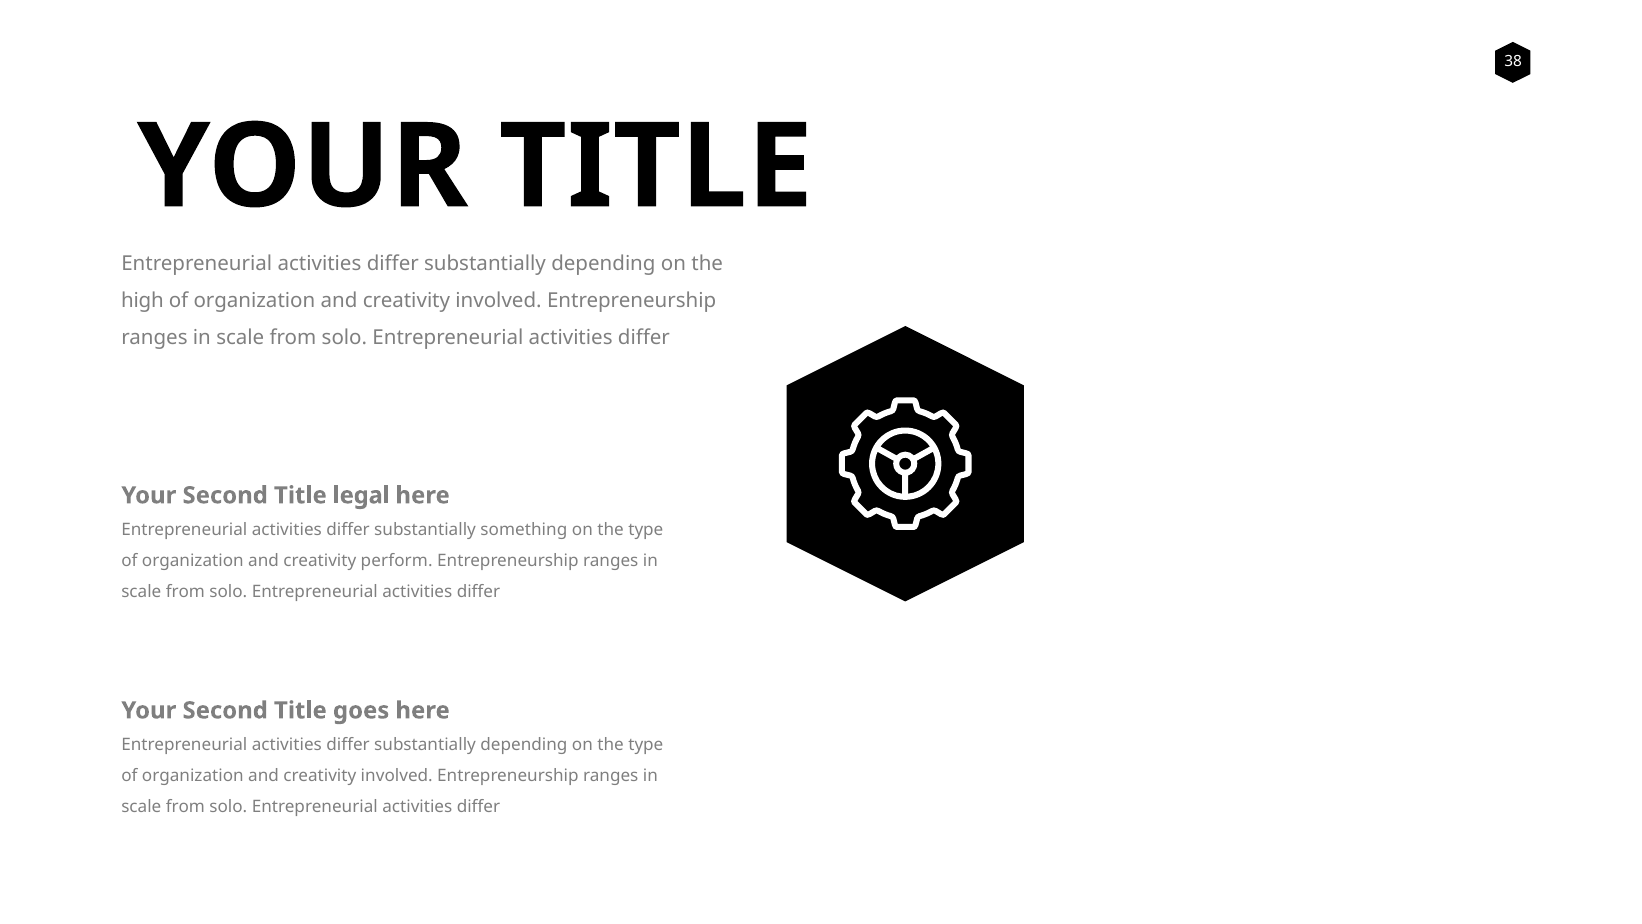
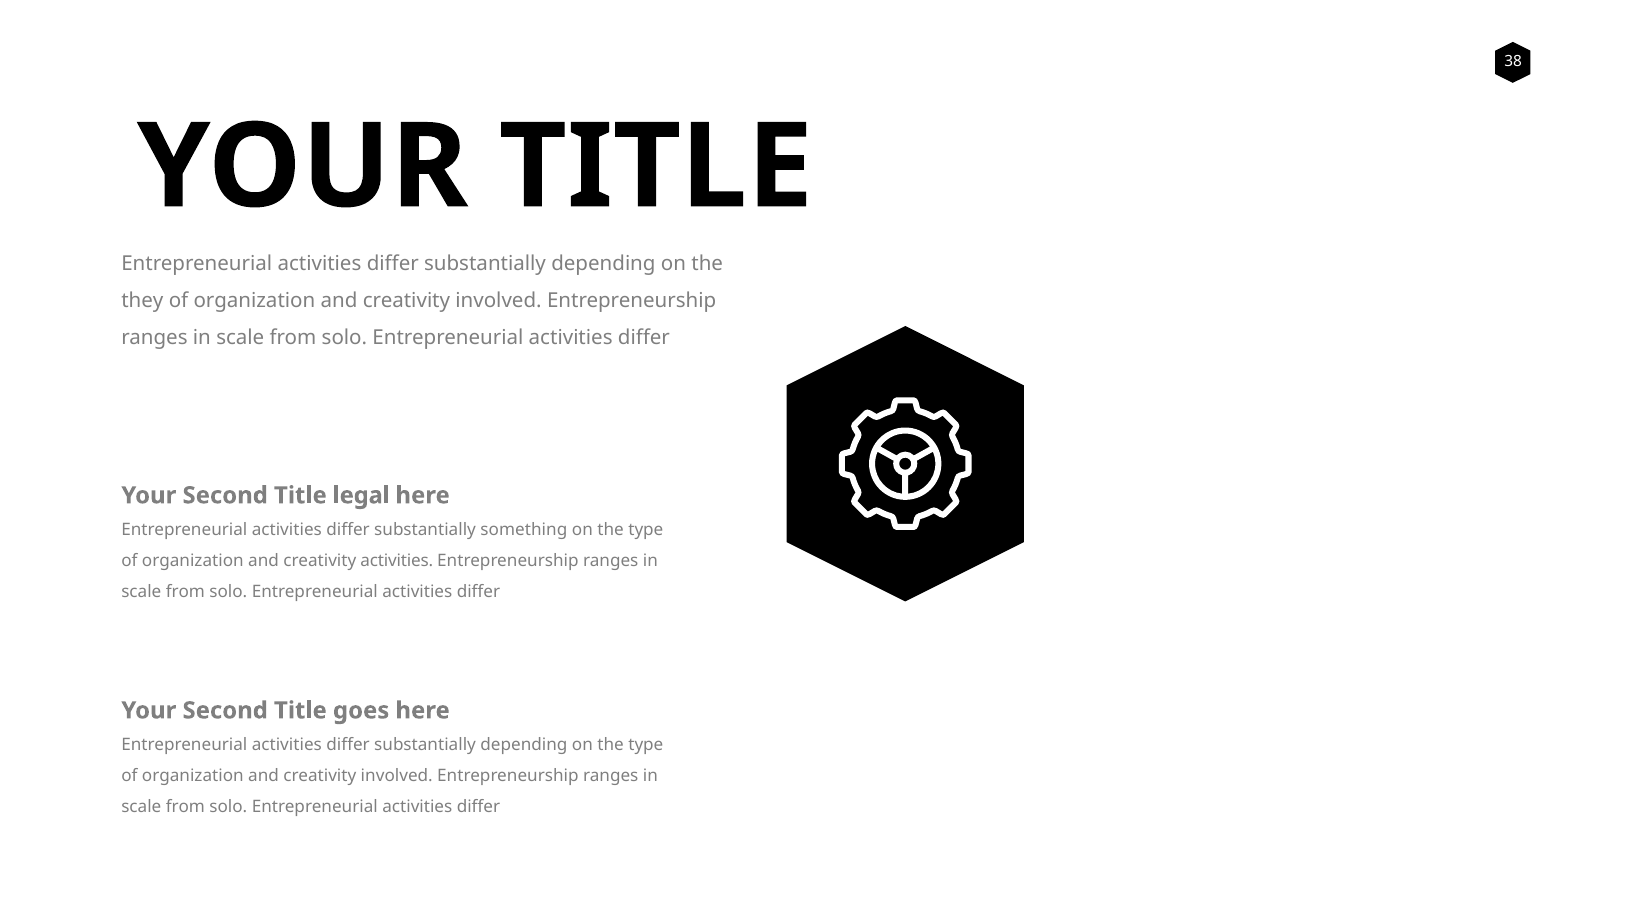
high: high -> they (142, 300)
creativity perform: perform -> activities (397, 561)
